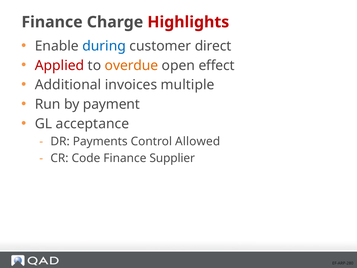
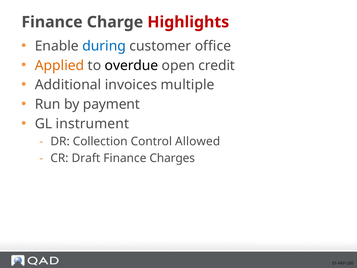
direct: direct -> office (213, 46)
Applied colour: red -> orange (60, 65)
overdue colour: orange -> black (131, 65)
effect: effect -> credit (217, 65)
acceptance: acceptance -> instrument (92, 124)
Payments: Payments -> Collection (100, 141)
Code: Code -> Draft (86, 158)
Supplier: Supplier -> Charges (172, 158)
